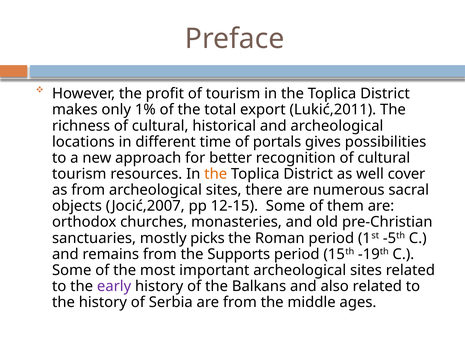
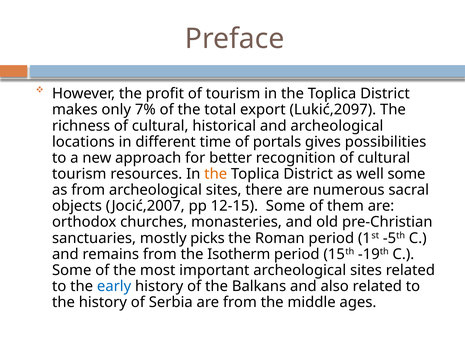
1%: 1% -> 7% (145, 110)
Lukić,2011: Lukić,2011 -> Lukić,2097 (333, 110)
well cover: cover -> some (406, 174)
Supports: Supports -> Isotherm (239, 254)
early colour: purple -> blue (114, 286)
